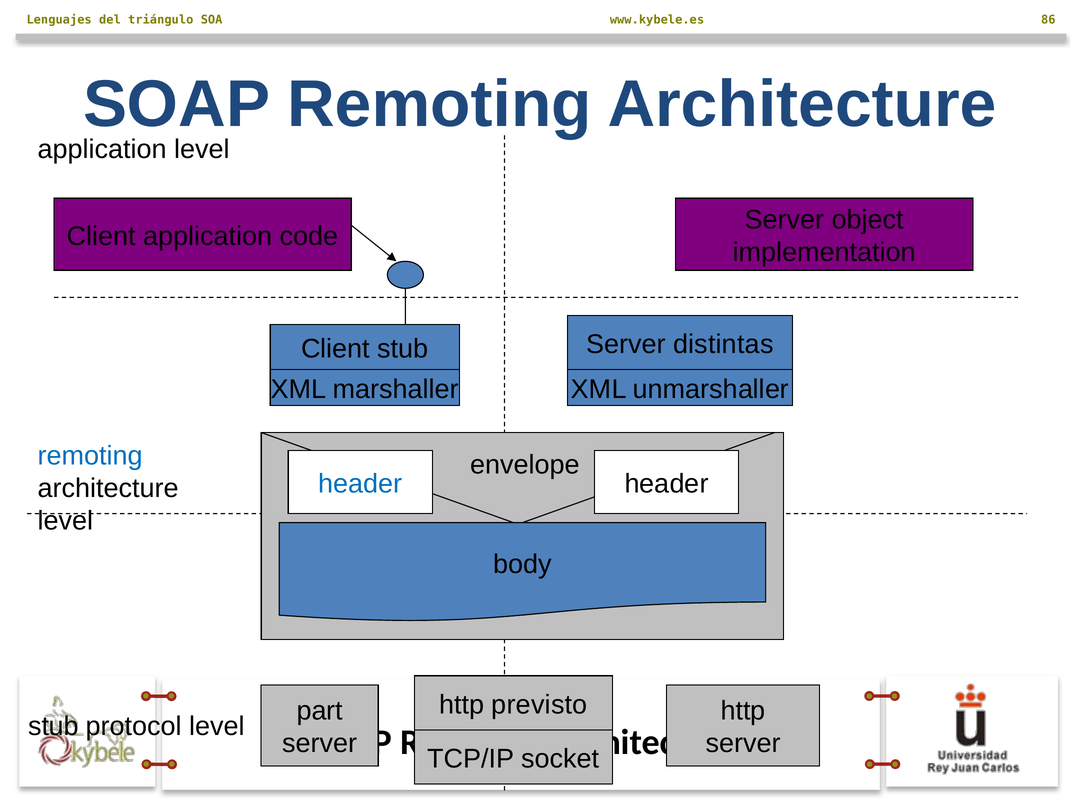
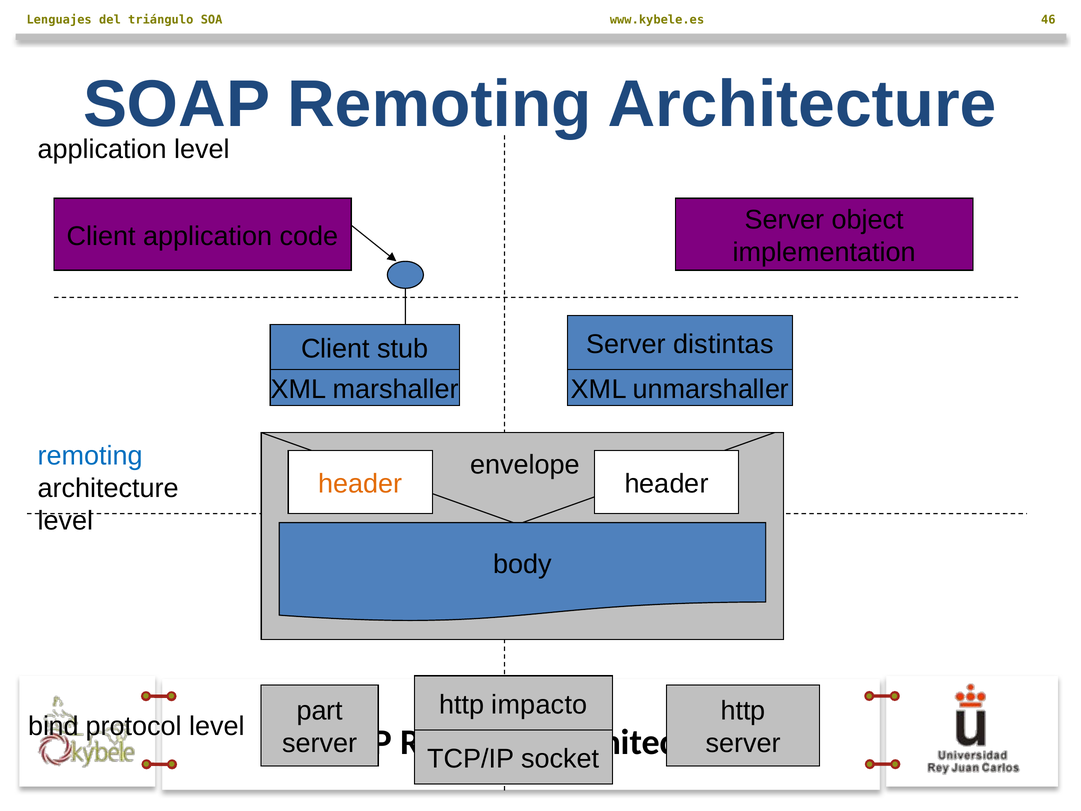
86: 86 -> 46 (1048, 20)
header colour: blue -> orange (360, 484)
previsto: previsto -> impacto (539, 704)
stub: stub -> bind (54, 726)
